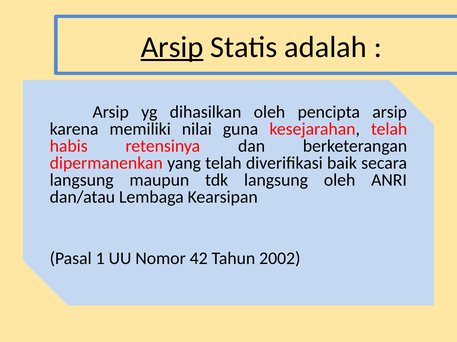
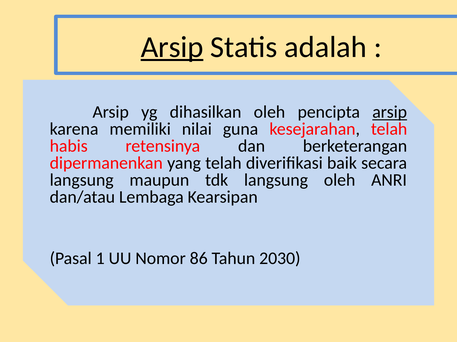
arsip underline: none -> present (390, 112)
42: 42 -> 86 (199, 259)
2002: 2002 -> 2030 (280, 259)
